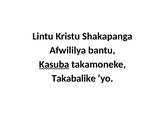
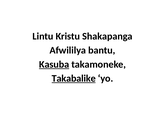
Takabalike underline: none -> present (74, 79)
